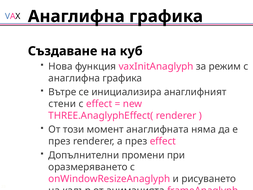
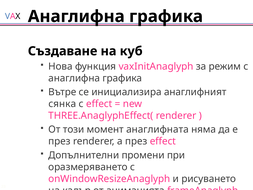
стени: стени -> сянка (62, 104)
